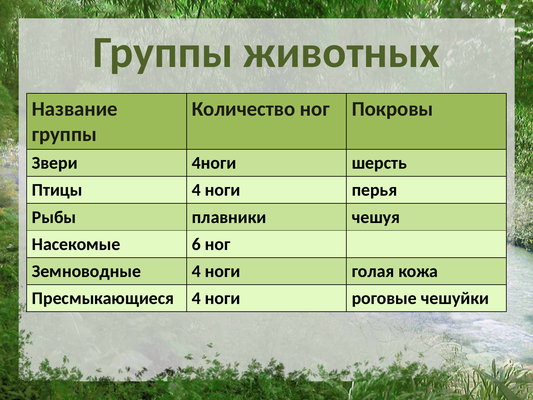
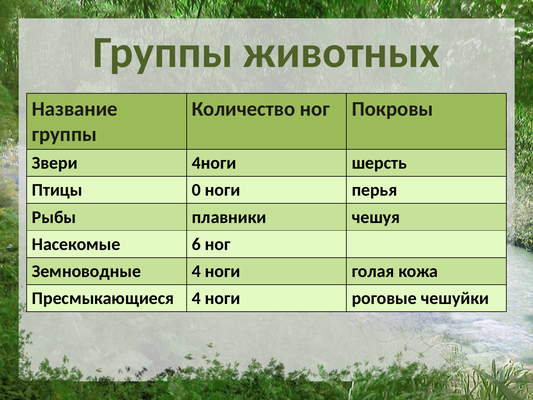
Птицы 4: 4 -> 0 (196, 190)
